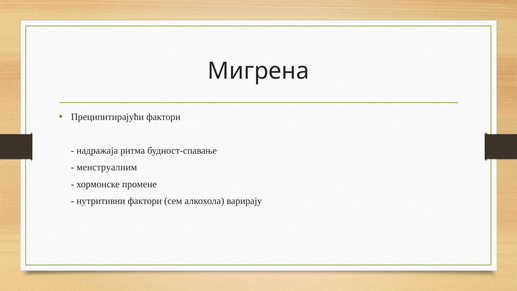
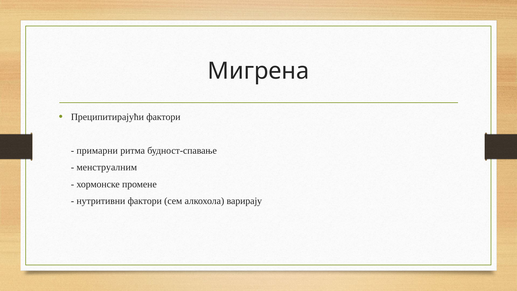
надражаја: надражаја -> примарни (97, 150)
